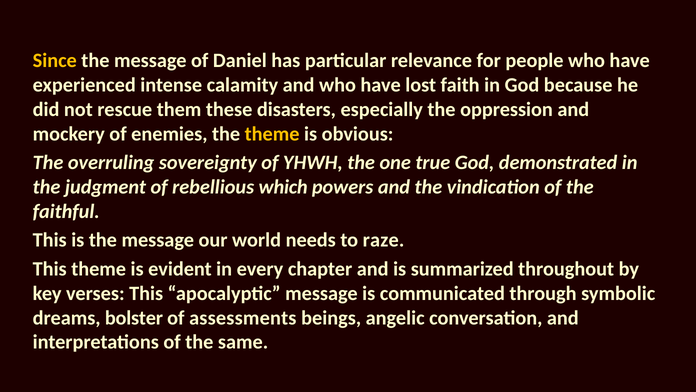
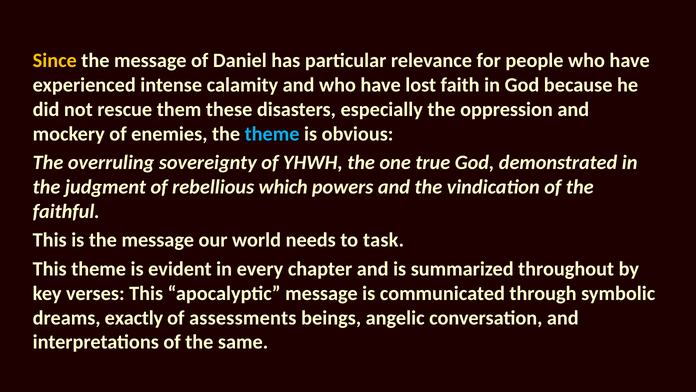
theme colour: yellow -> light blue (272, 134)
raze: raze -> task (384, 240)
bolster: bolster -> exactly (134, 317)
